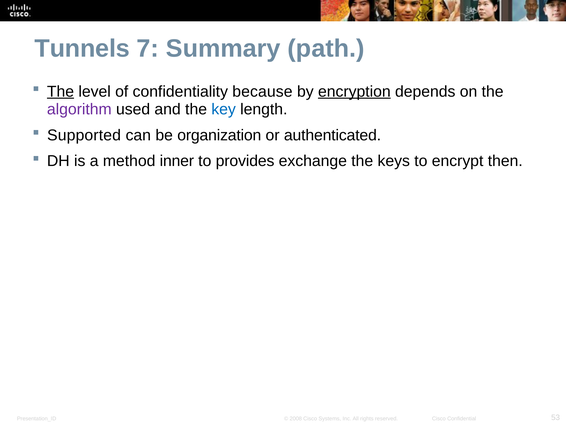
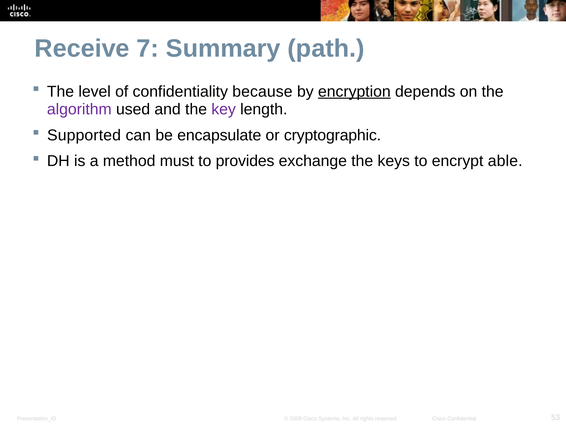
Tunnels: Tunnels -> Receive (82, 48)
The underline: present -> none (60, 92)
key colour: blue -> purple (224, 110)
organization: organization -> encapsulate (219, 135)
authenticated: authenticated -> cryptographic (333, 135)
inner: inner -> must (177, 161)
then: then -> able (505, 161)
